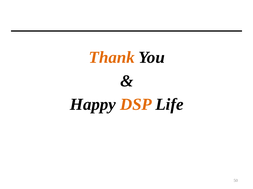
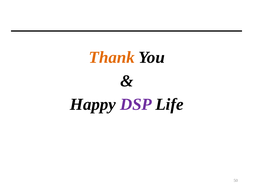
DSP colour: orange -> purple (136, 105)
